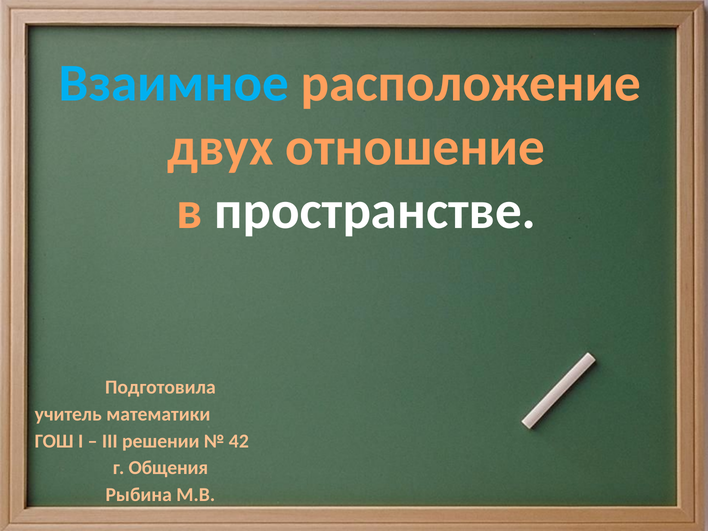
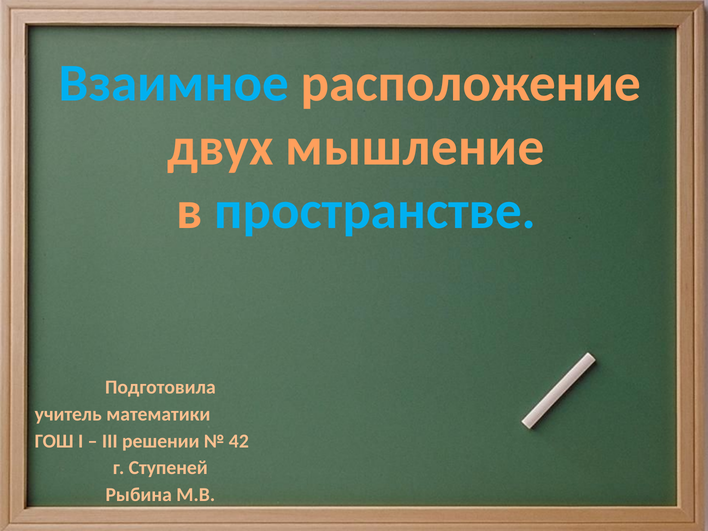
отношение: отношение -> мышление (415, 147)
пространстве colour: white -> light blue (375, 211)
Общения: Общения -> Ступеней (168, 468)
